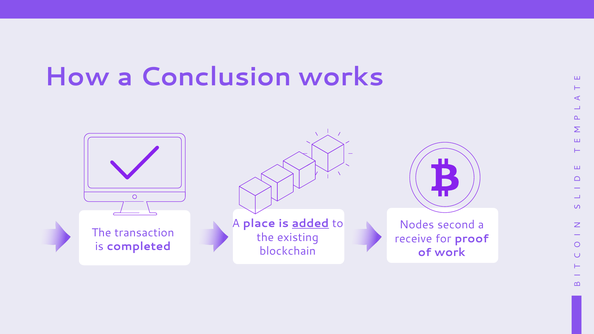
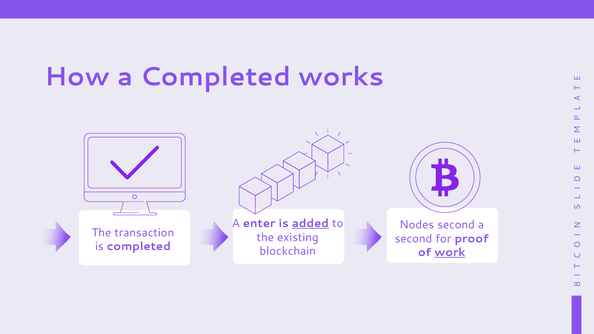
a Conclusion: Conclusion -> Completed (216, 77)
place: place -> enter (259, 224)
receive: receive -> second (413, 239)
work underline: none -> present (450, 253)
